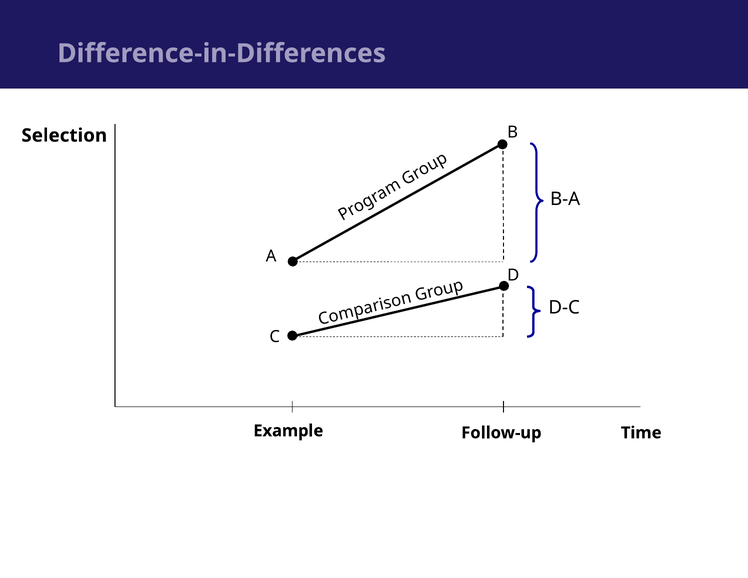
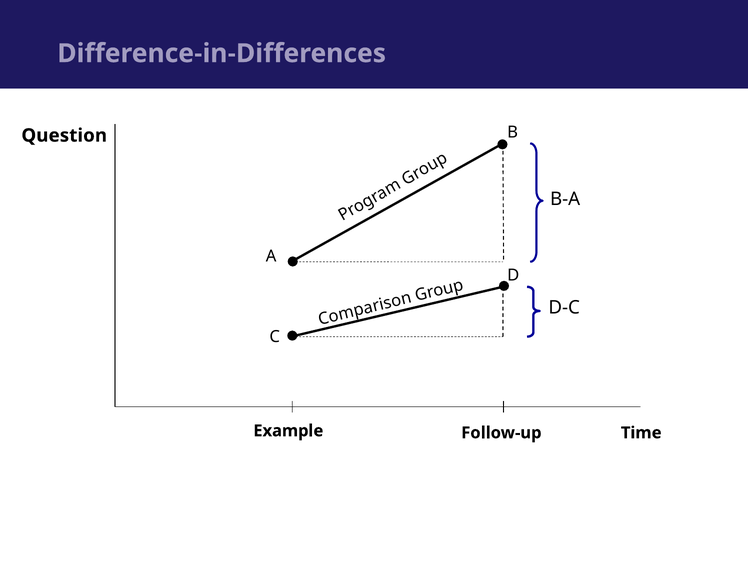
Selection: Selection -> Question (64, 135)
